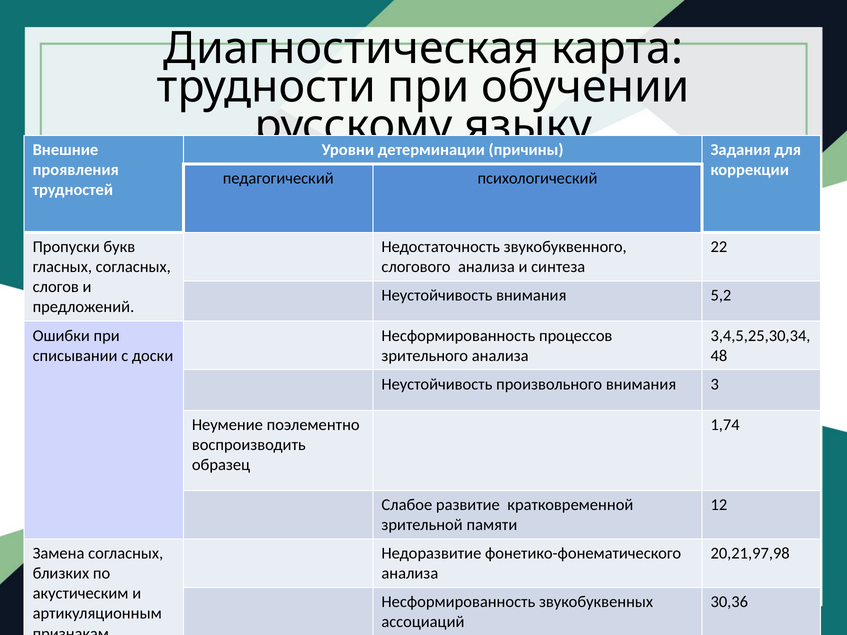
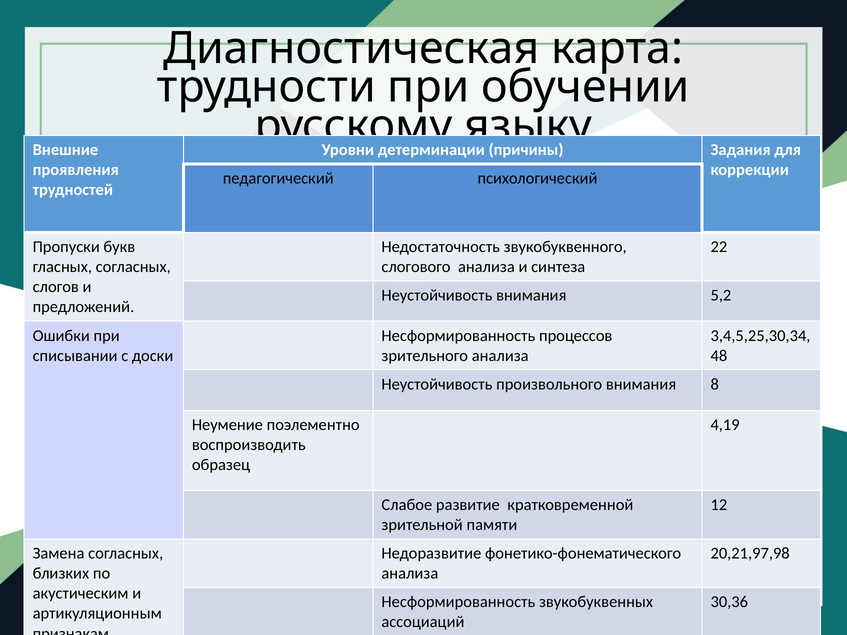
3: 3 -> 8 (715, 384)
1,74: 1,74 -> 4,19 (725, 425)
